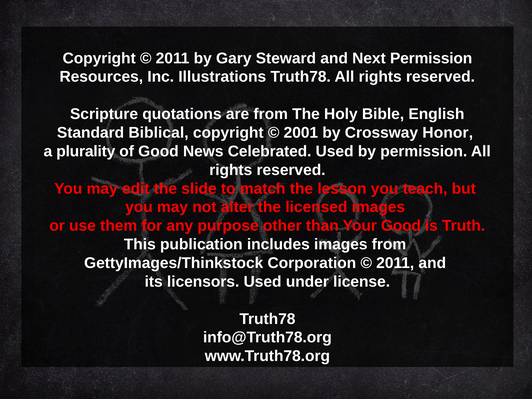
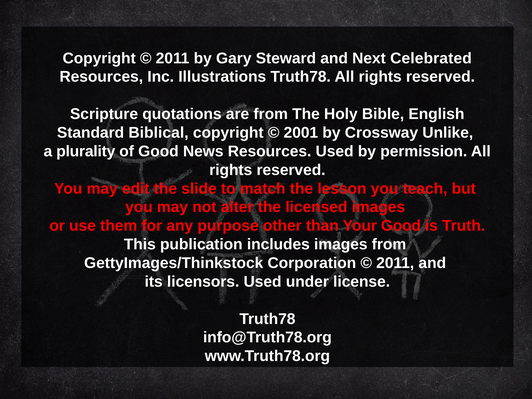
Next Permission: Permission -> Celebrated (431, 58)
Honor: Honor -> Unlike (448, 133)
News Celebrated: Celebrated -> Resources (270, 151)
